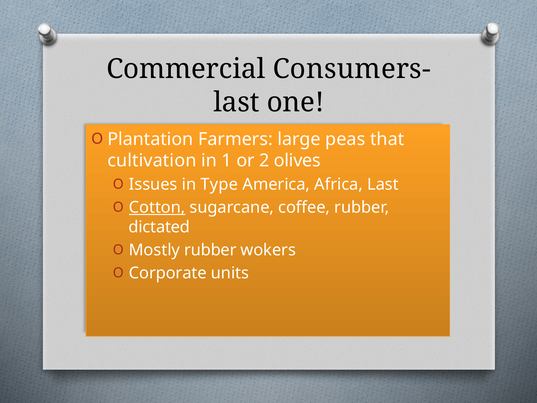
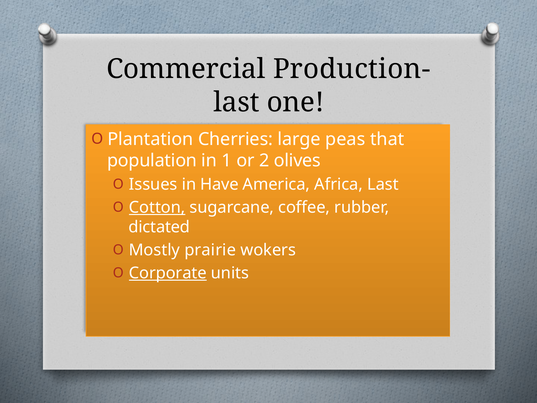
Consumers-: Consumers- -> Production- (352, 69)
Farmers: Farmers -> Cherries (236, 139)
cultivation: cultivation -> population (152, 161)
Type: Type -> Have (219, 184)
Mostly rubber: rubber -> prairie (210, 250)
Corporate underline: none -> present (168, 273)
